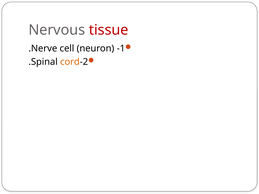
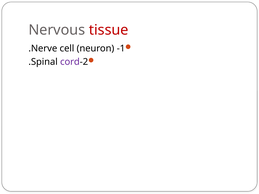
cord colour: orange -> purple (70, 62)
